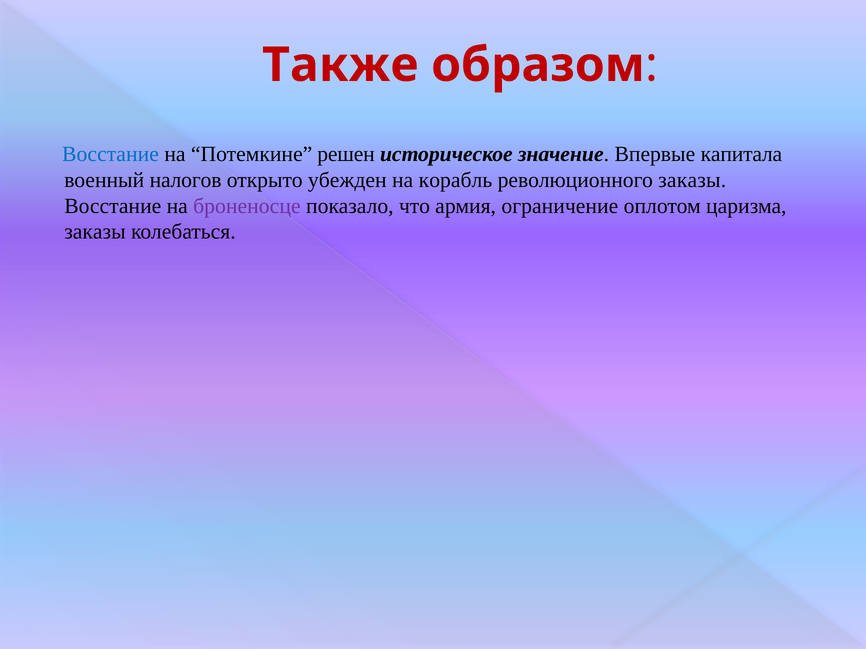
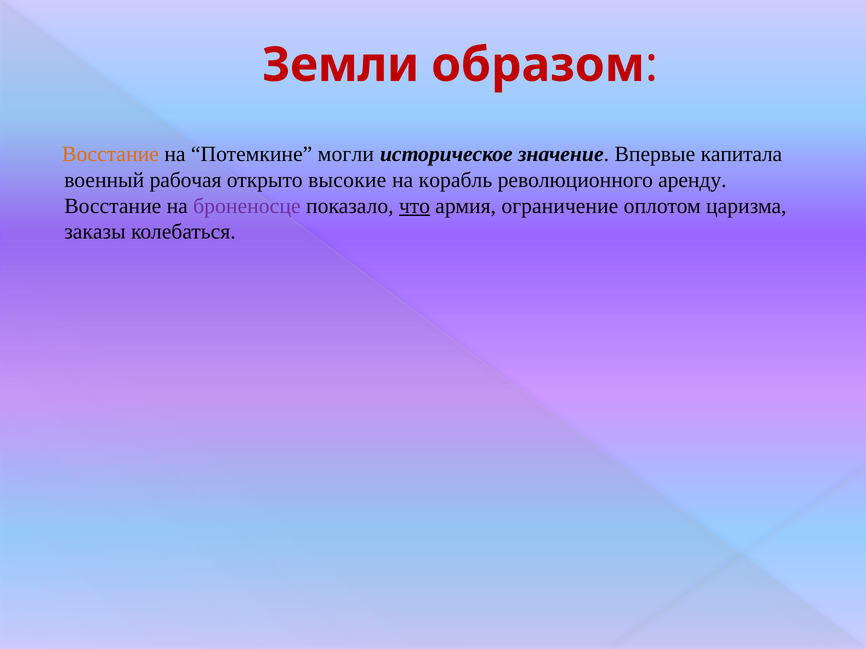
Также: Также -> Земли (341, 65)
Восстание colour: blue -> orange (110, 154)
решен: решен -> могли (346, 154)
налогов: налогов -> рабочая (186, 180)
убежден: убежден -> высокие (347, 180)
революционного заказы: заказы -> аренду (692, 180)
что underline: none -> present (415, 206)
